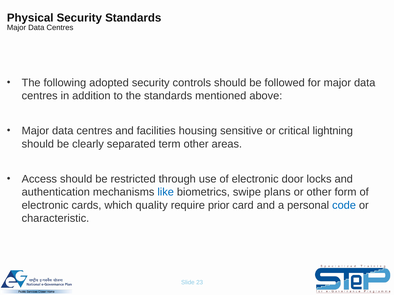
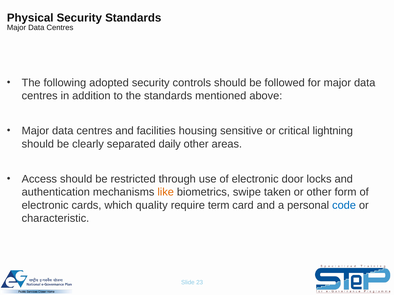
term: term -> daily (170, 144)
like colour: blue -> orange (166, 192)
plans: plans -> taken (277, 192)
prior: prior -> term (219, 206)
